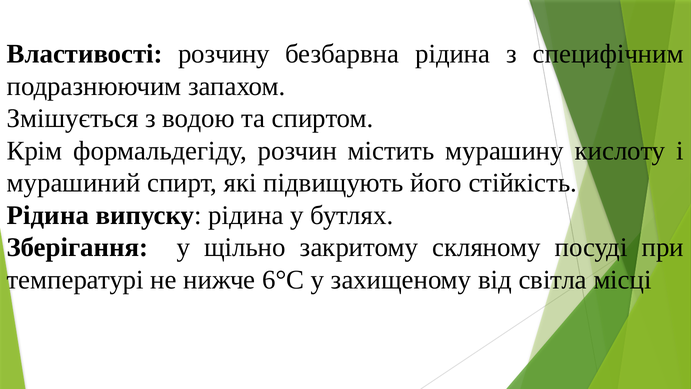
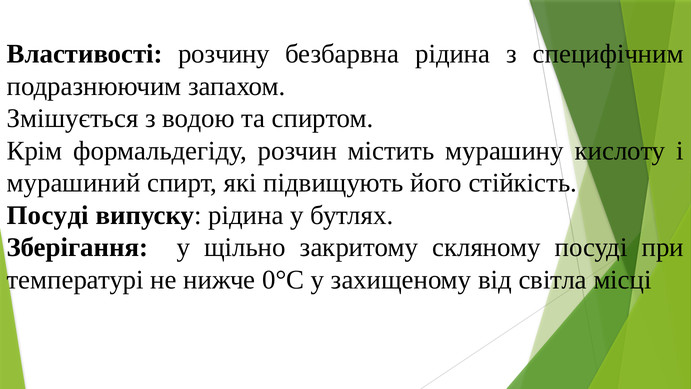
Рідина: Рідина -> Посуді (48, 215)
6°С: 6°С -> 0°С (283, 280)
